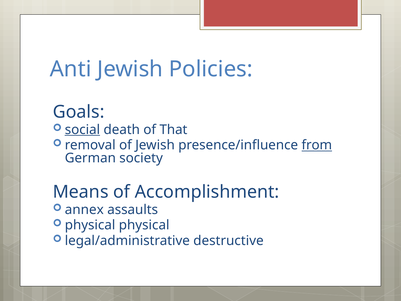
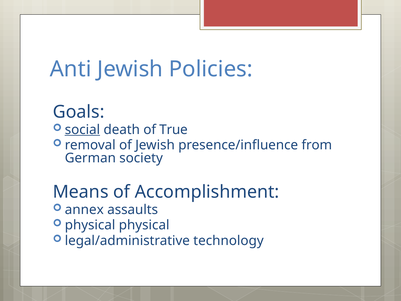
That: That -> True (174, 130)
from underline: present -> none (317, 145)
destructive: destructive -> technology (228, 241)
